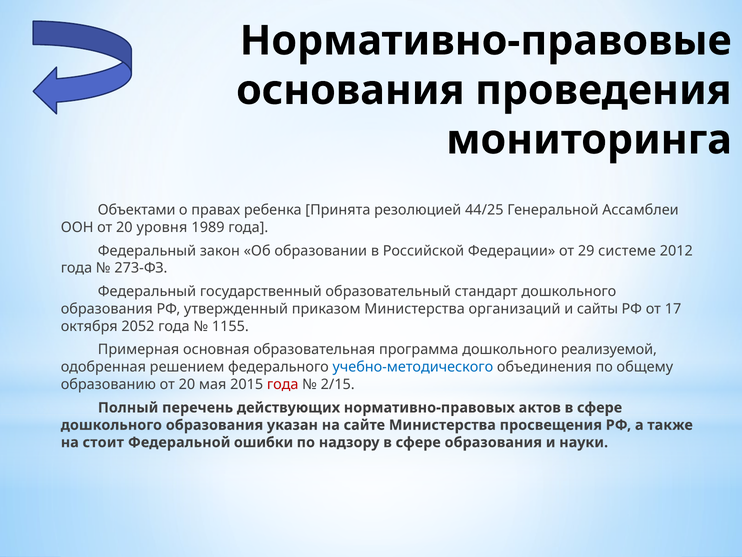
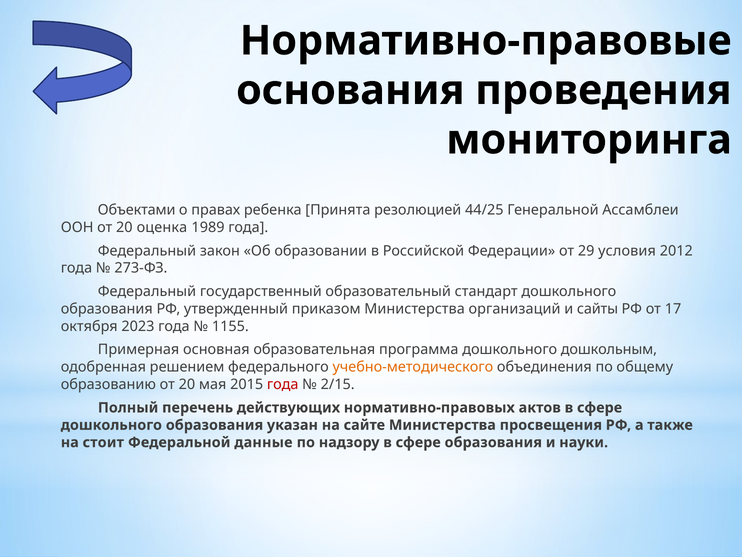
уровня: уровня -> оценка (162, 227)
системе: системе -> условия (627, 251)
2052: 2052 -> 2023 (138, 326)
реализуемой: реализуемой -> дошкольным (609, 349)
учебно-методического colour: blue -> orange (413, 367)
ошибки: ошибки -> данные (263, 442)
